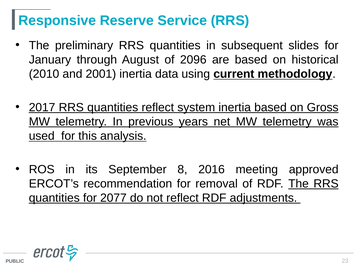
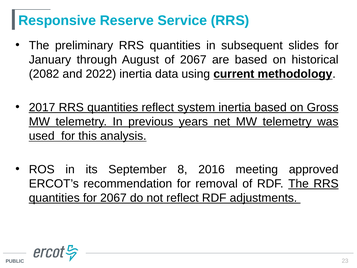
of 2096: 2096 -> 2067 (193, 60)
2010: 2010 -> 2082 (44, 74)
2001: 2001 -> 2022 (101, 74)
for 2077: 2077 -> 2067 (113, 198)
